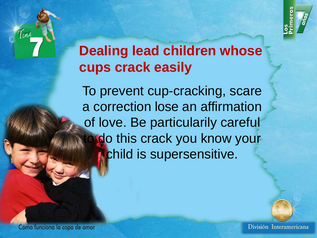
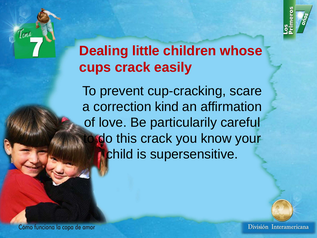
lead: lead -> little (146, 51)
lose: lose -> kind (167, 107)
